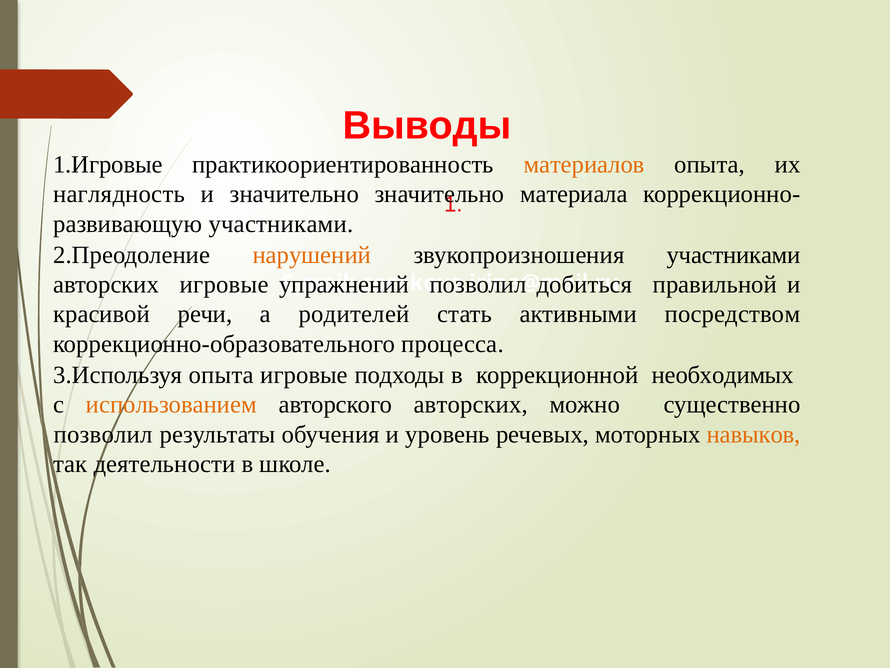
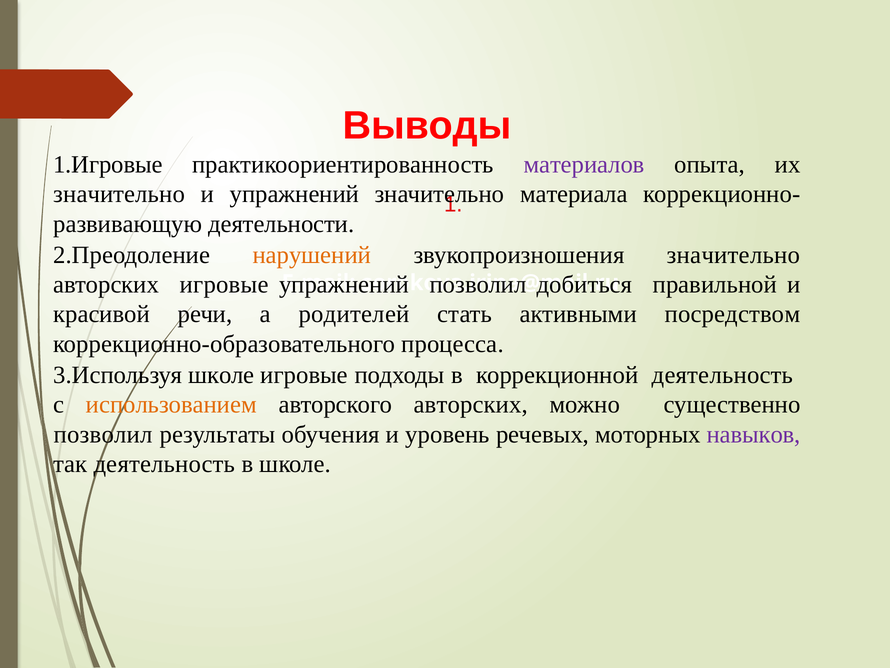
материалов colour: orange -> purple (584, 164)
наглядность: наглядность -> значительно (119, 194)
и значительно: значительно -> упражнений (294, 194)
участниками: участниками -> деятельности (281, 224)
звукопроизношения участниками: участниками -> значительно (733, 255)
3.Используя опыта: опыта -> школе (221, 375)
коррекционной необходимых: необходимых -> деятельность (723, 375)
навыков colour: orange -> purple (754, 434)
так деятельности: деятельности -> деятельность (164, 464)
